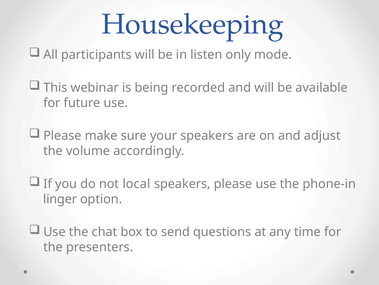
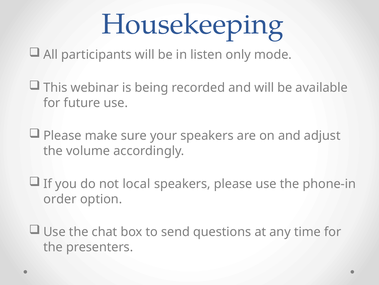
linger: linger -> order (60, 199)
